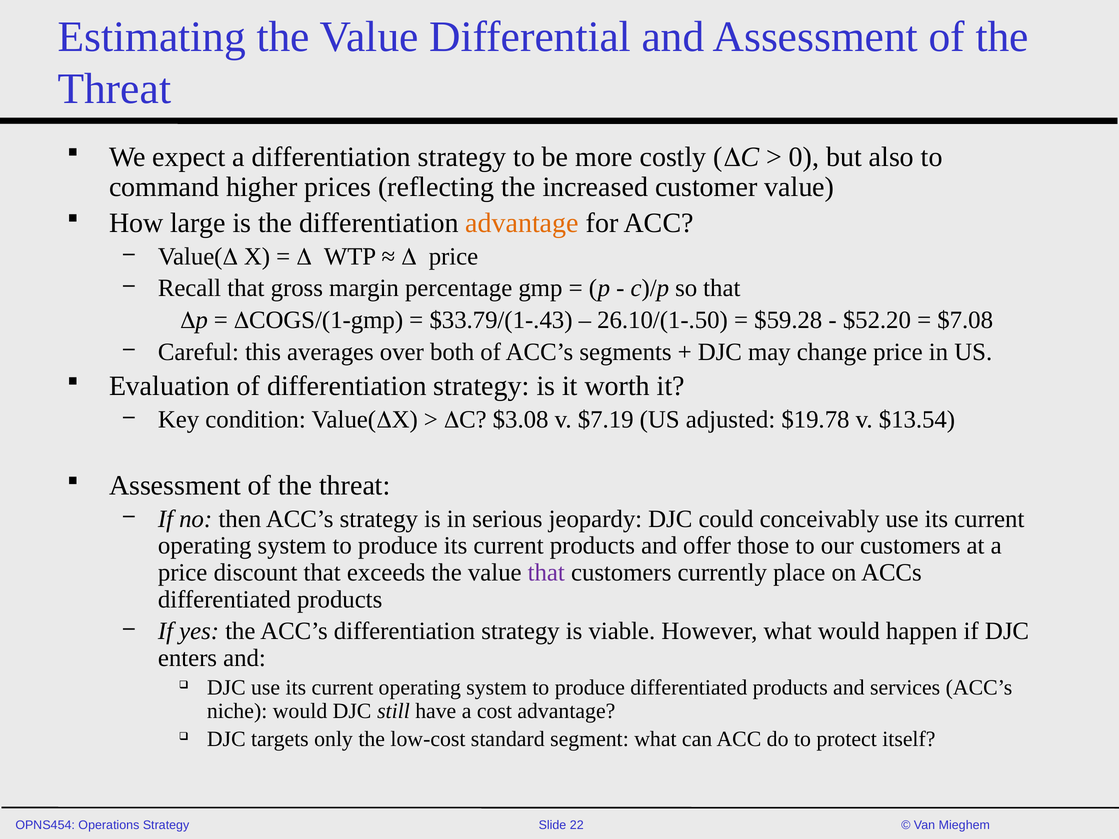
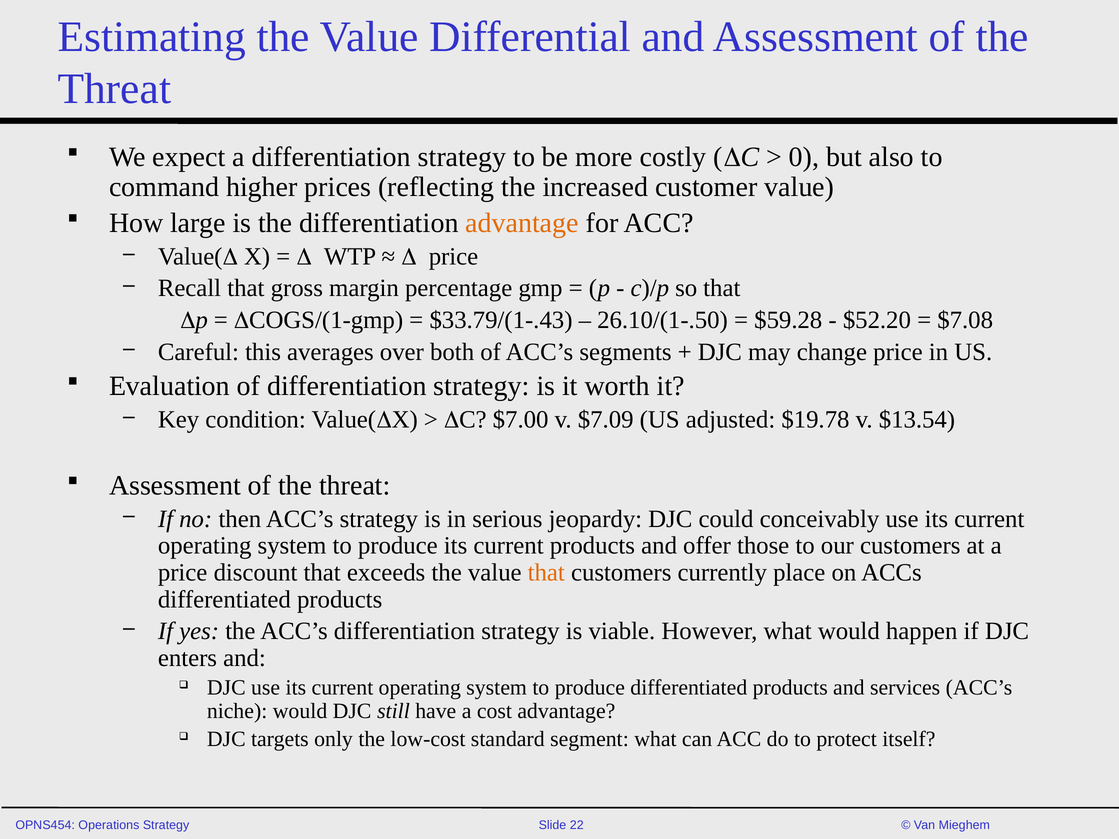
$3.08: $3.08 -> $7.00 (521, 420)
$7.19: $7.19 -> $7.09 (606, 420)
that colour: purple -> orange (546, 573)
